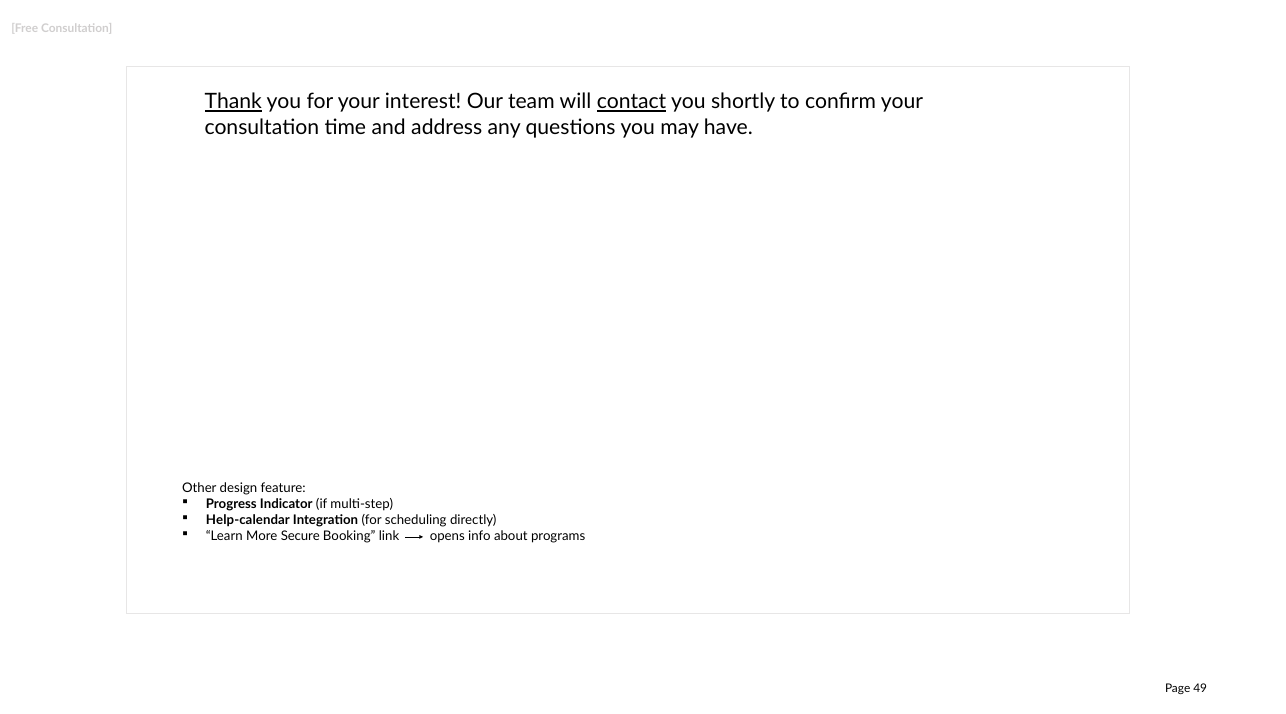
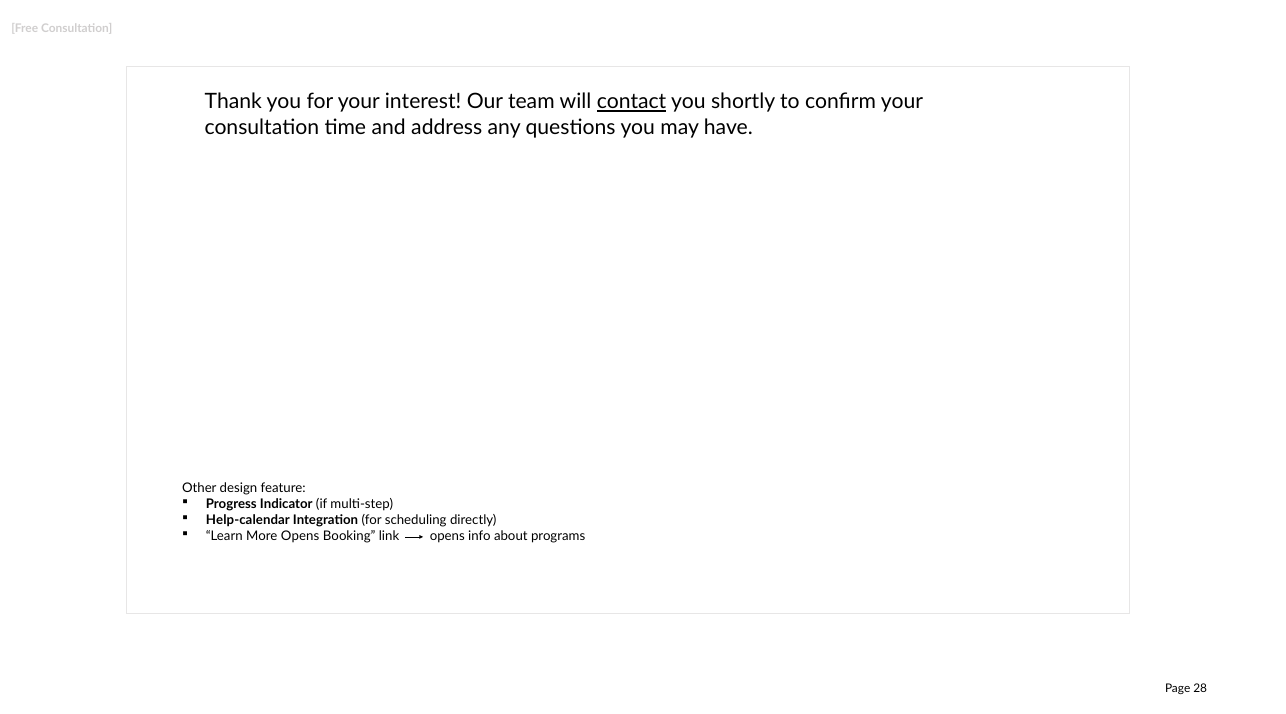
Thank underline: present -> none (233, 102)
More Secure: Secure -> Opens (300, 536)
49: 49 -> 28 (1200, 689)
